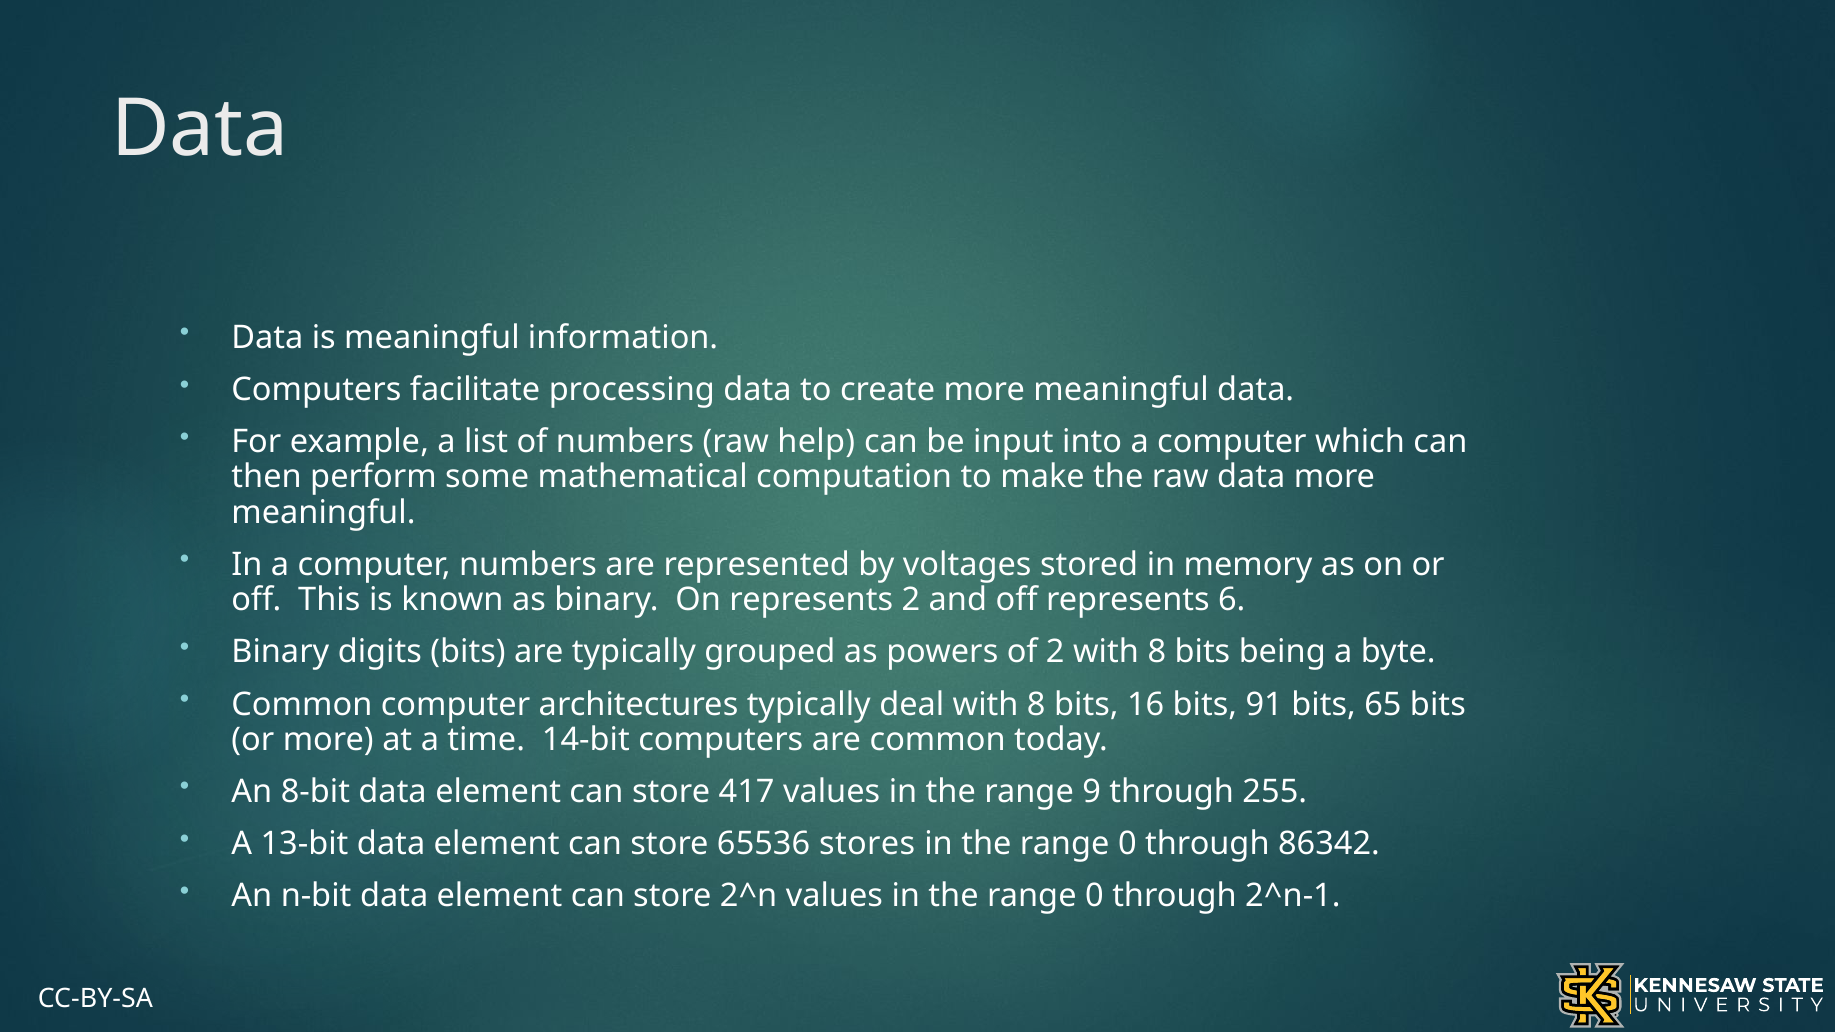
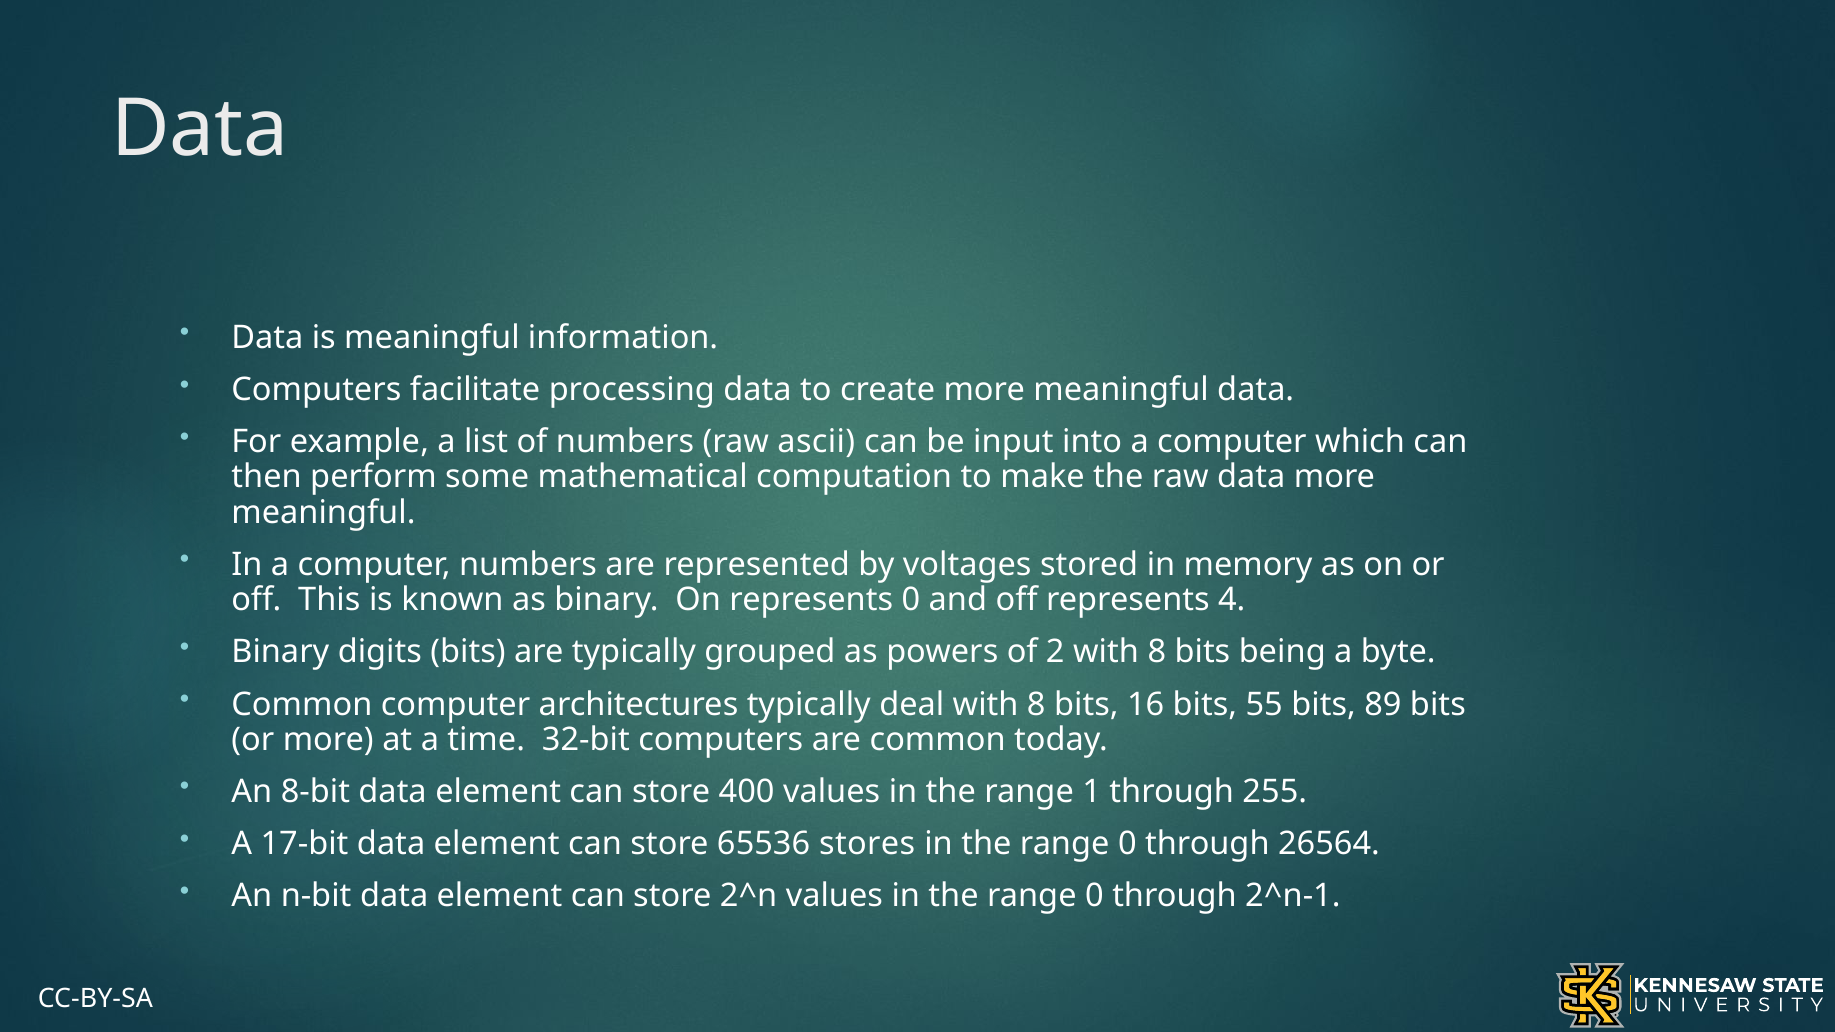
help: help -> ascii (816, 442)
represents 2: 2 -> 0 (911, 600)
6: 6 -> 4 (1232, 600)
91: 91 -> 55 (1264, 704)
65: 65 -> 89 (1383, 704)
14-bit: 14-bit -> 32-bit (586, 740)
417: 417 -> 400 (747, 792)
9: 9 -> 1 (1092, 792)
13-bit: 13-bit -> 17-bit (305, 844)
86342: 86342 -> 26564 (1329, 844)
